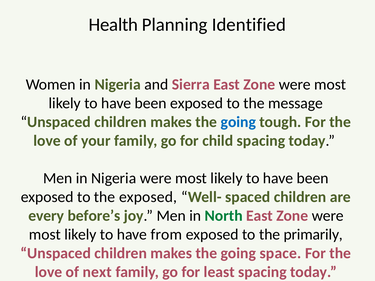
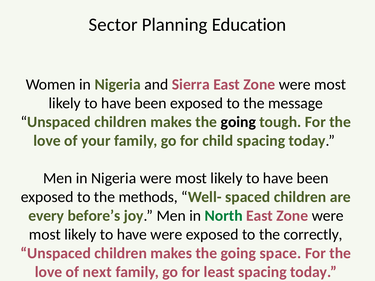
Health: Health -> Sector (113, 25)
Identified: Identified -> Education (249, 25)
going colour: blue -> black (238, 122)
the exposed: exposed -> methods (148, 197)
have from: from -> were (166, 235)
primarily: primarily -> correctly (313, 235)
